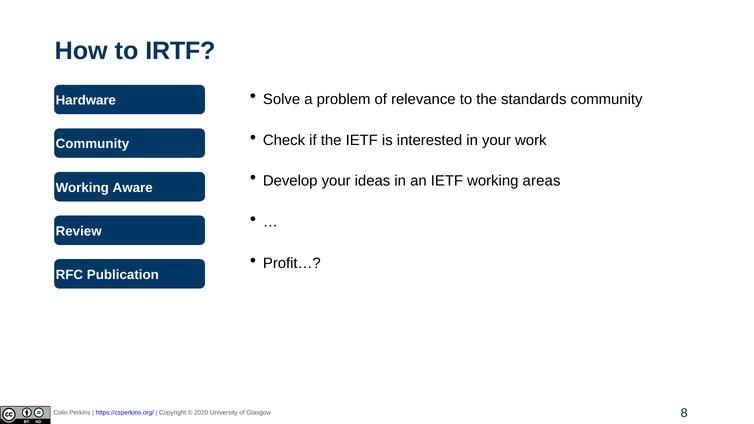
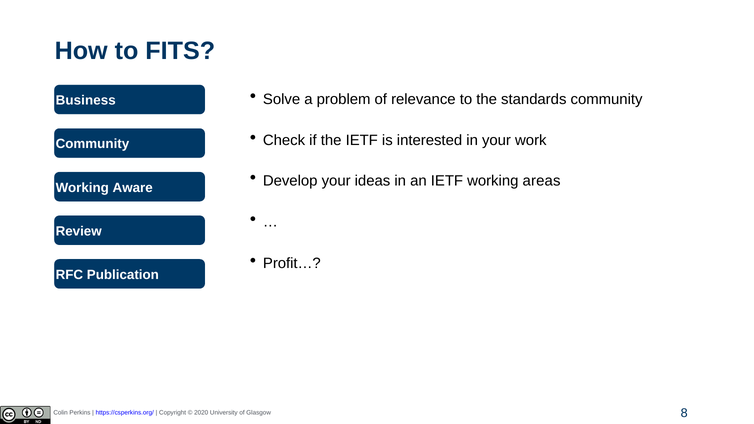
IRTF: IRTF -> FITS (180, 51)
Hardware: Hardware -> Business (86, 100)
